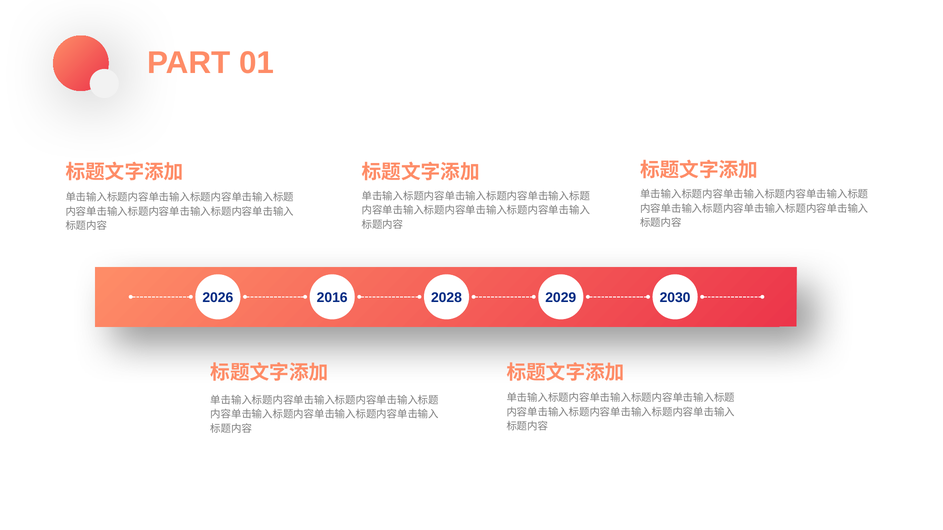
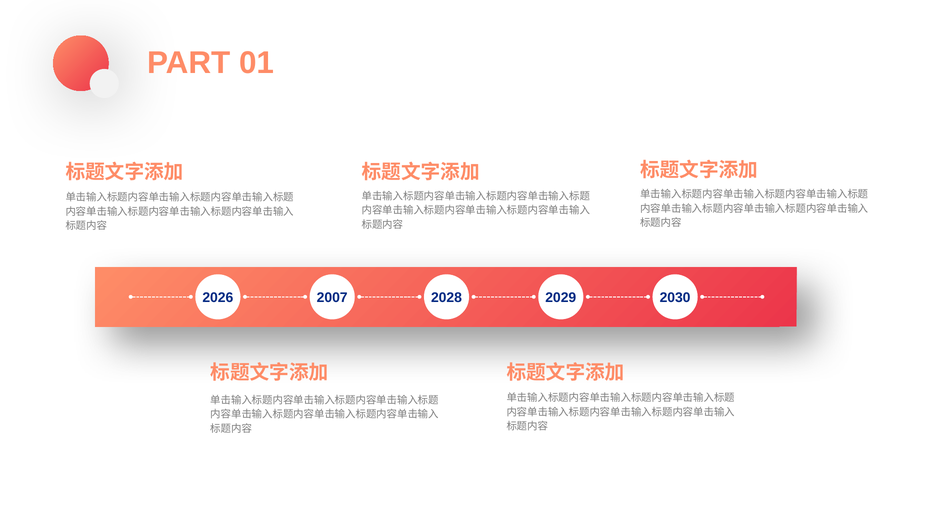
2016: 2016 -> 2007 (332, 298)
